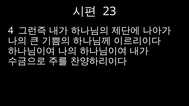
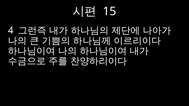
23: 23 -> 15 (109, 11)
